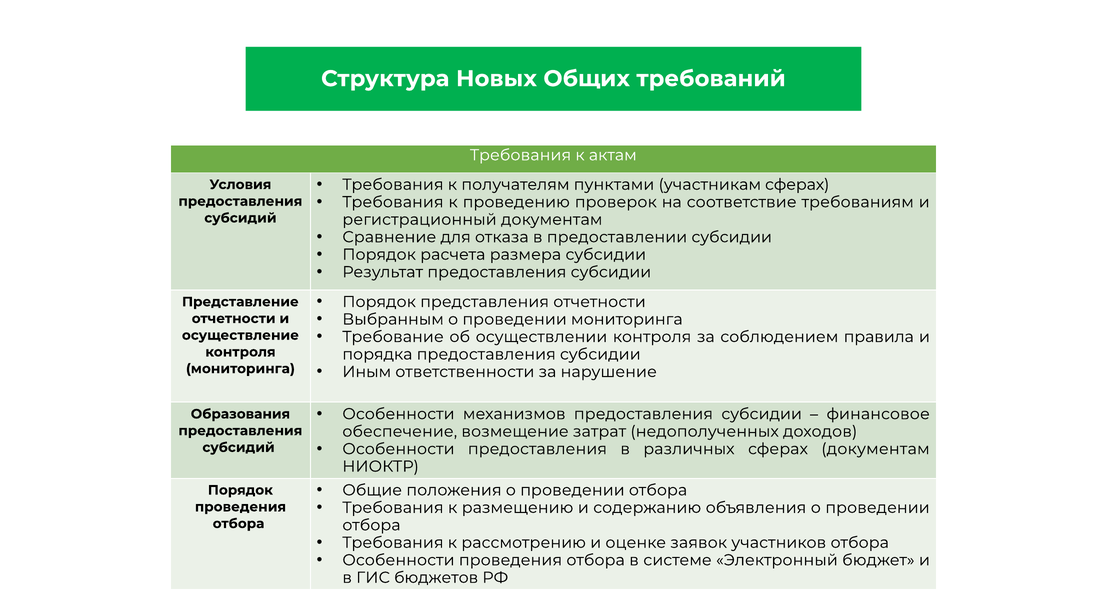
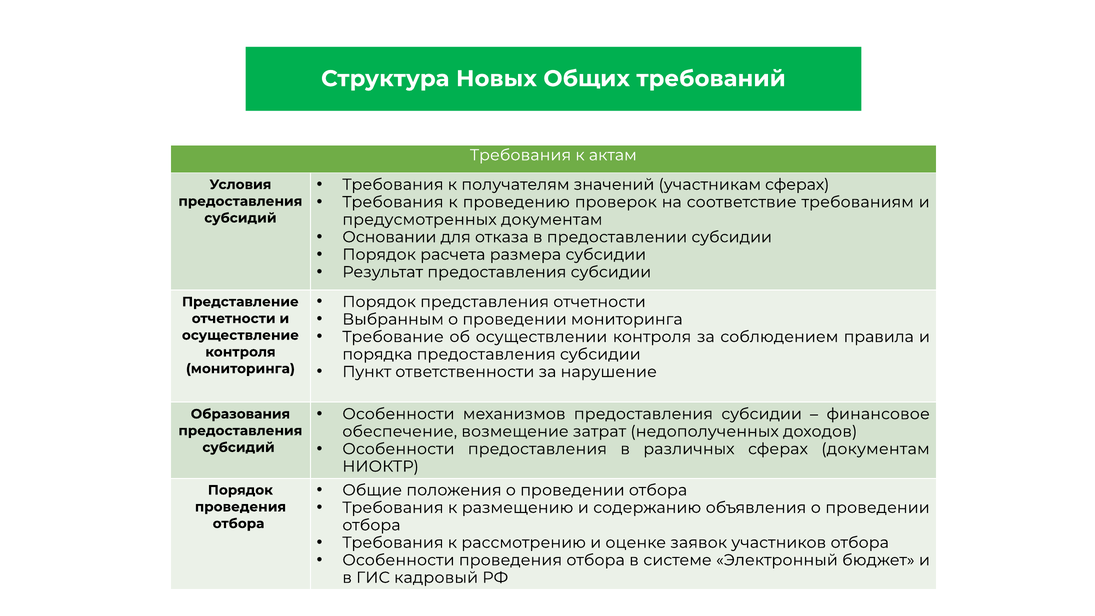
пунктами: пунктами -> значений (614, 185)
регистрационный: регистрационный -> предусмотренных (420, 220)
Сравнение: Сравнение -> Основании (389, 237)
Иным: Иным -> Пункт (367, 372)
бюджетов: бюджетов -> кадровый (436, 578)
